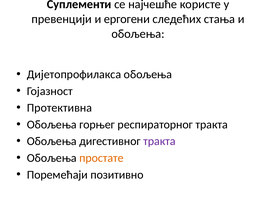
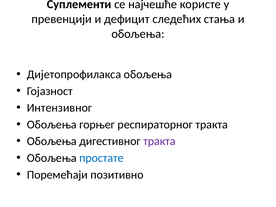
ергогени: ергогени -> дефицит (127, 19)
Протективна: Протективна -> Интензивног (59, 108)
простате colour: orange -> blue (101, 158)
